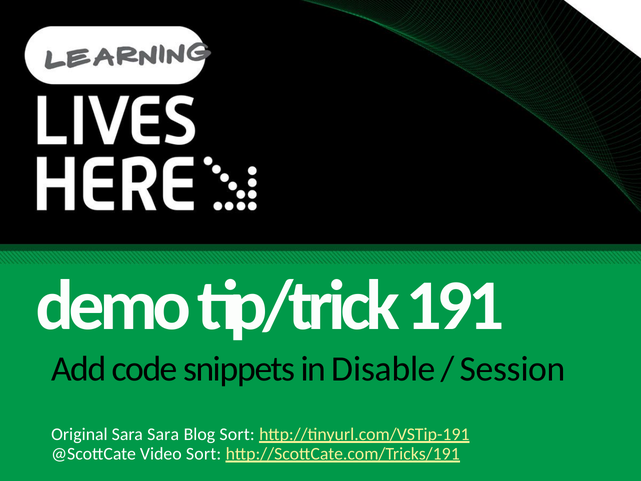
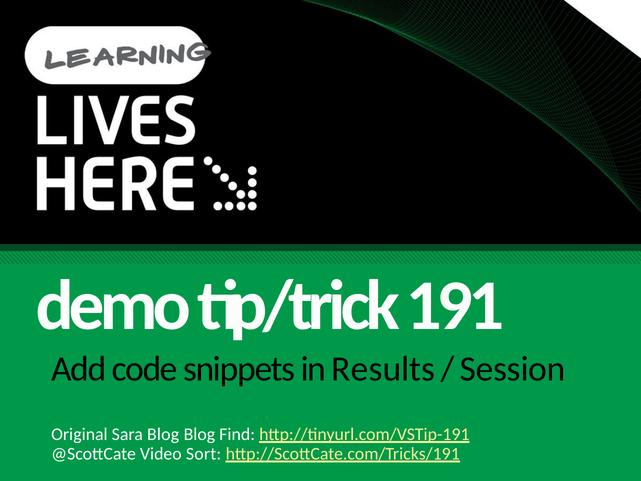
Disable: Disable -> Results (383, 369)
Sara Sara: Sara -> Blog (163, 434)
Blog Sort: Sort -> Find (237, 434)
